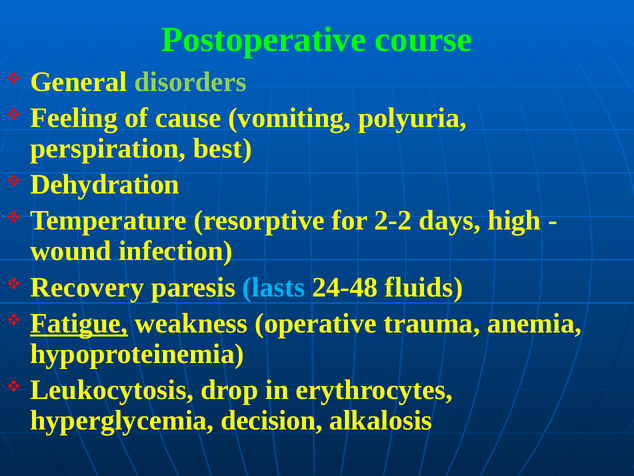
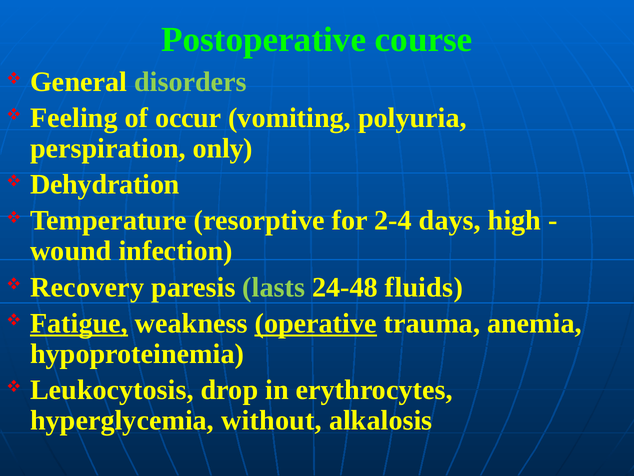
cause: cause -> occur (188, 118)
best: best -> only (223, 148)
2-2: 2-2 -> 2-4 (393, 220)
lasts colour: light blue -> light green (274, 287)
operative underline: none -> present (316, 323)
decision: decision -> without (271, 420)
